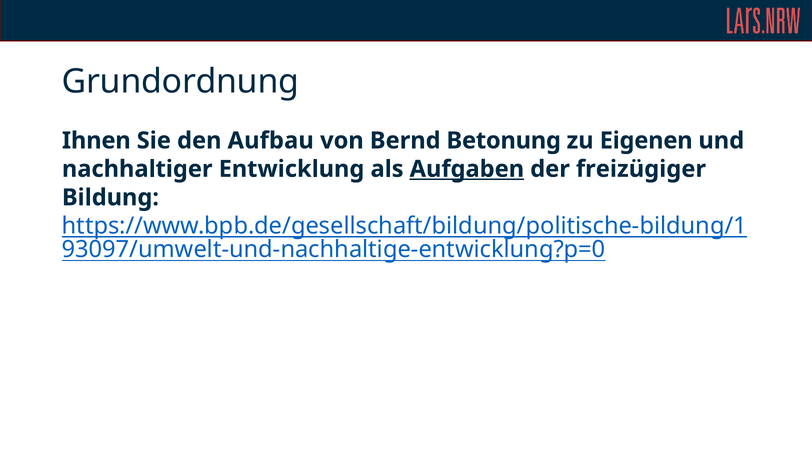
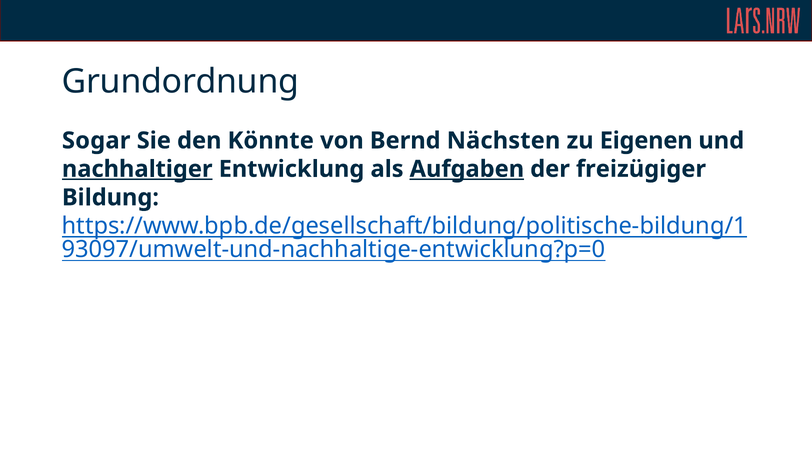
Ihnen: Ihnen -> Sogar (96, 140)
Aufbau: Aufbau -> Könnte (271, 140)
Betonung: Betonung -> Nächsten (504, 140)
nachhaltiger underline: none -> present (137, 169)
